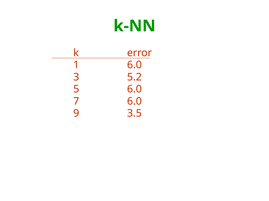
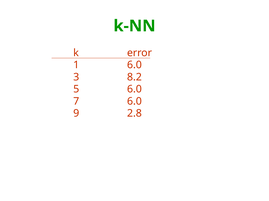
5.2: 5.2 -> 8.2 (134, 77)
3.5: 3.5 -> 2.8 (134, 114)
